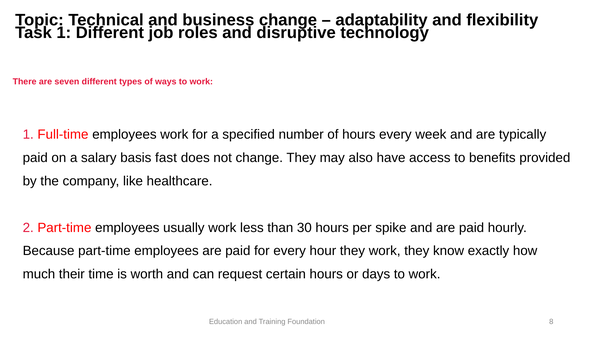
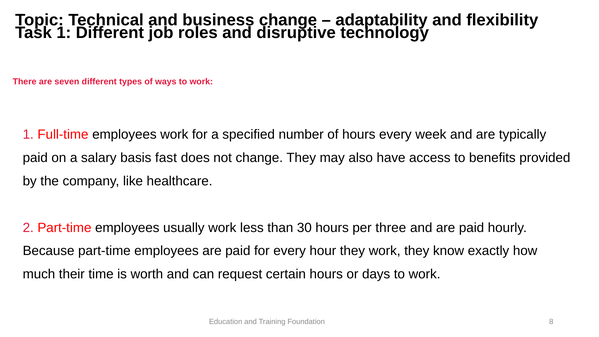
spike: spike -> three (391, 228)
